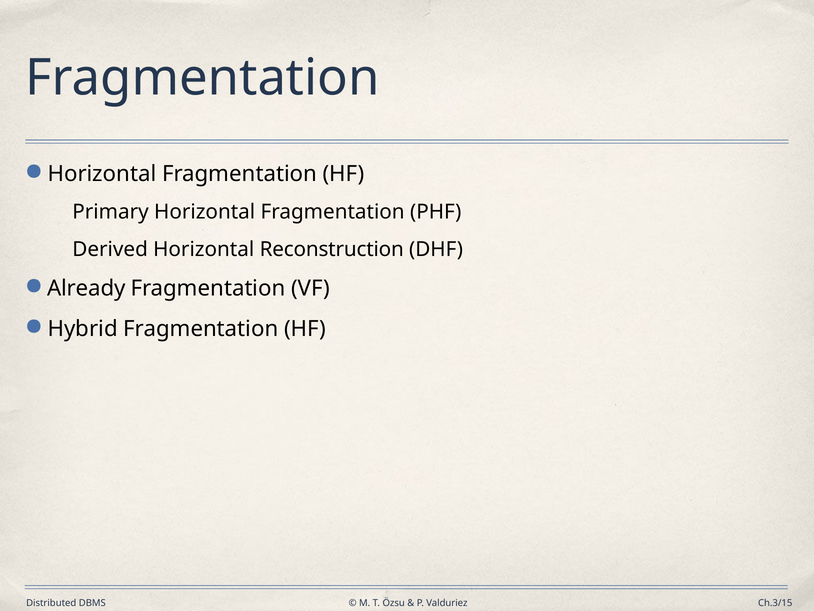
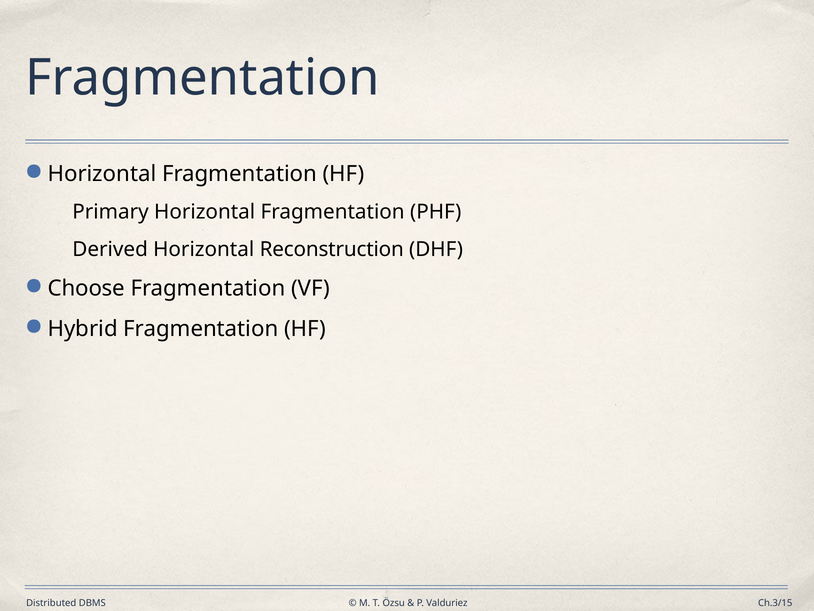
Already: Already -> Choose (86, 288)
